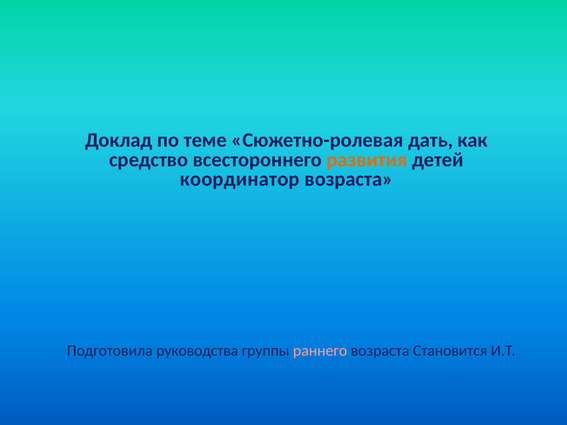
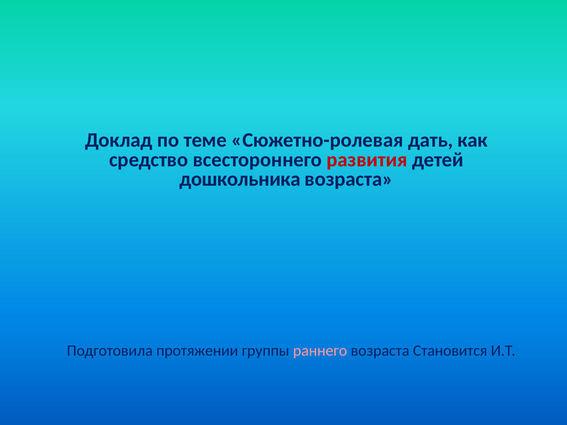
развития colour: orange -> red (367, 160)
координатор: координатор -> дошкольника (240, 179)
руководства: руководства -> протяжении (197, 351)
